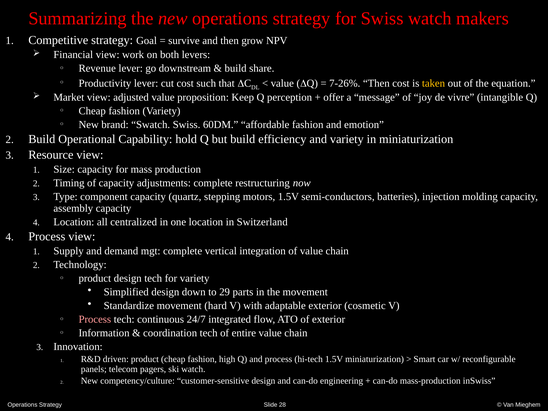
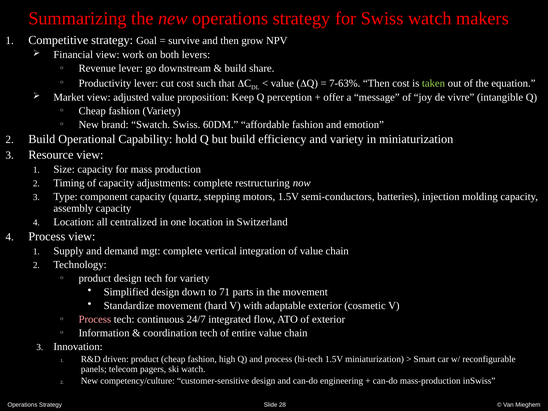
7-26%: 7-26% -> 7-63% (345, 83)
taken colour: yellow -> light green (434, 83)
29: 29 -> 71 (225, 292)
